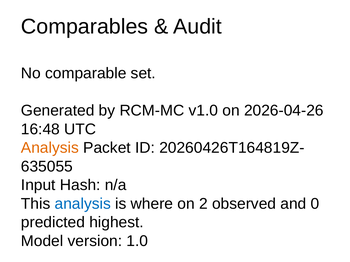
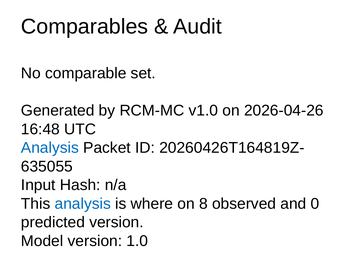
Analysis colour: orange -> blue (50, 148)
2: 2 -> 8 (203, 204)
predicted highest: highest -> version (116, 223)
